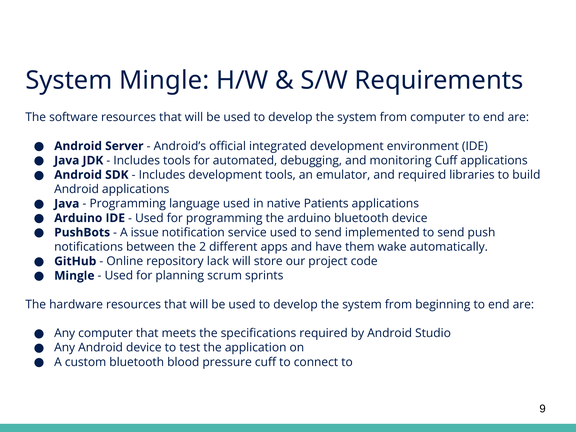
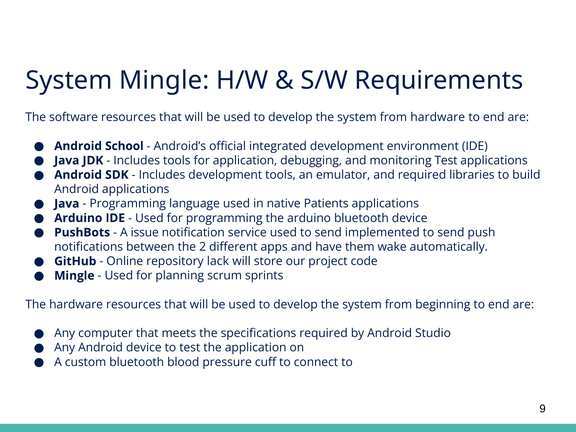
from computer: computer -> hardware (438, 117)
Server: Server -> School (124, 146)
for automated: automated -> application (245, 160)
monitoring Cuff: Cuff -> Test (446, 160)
